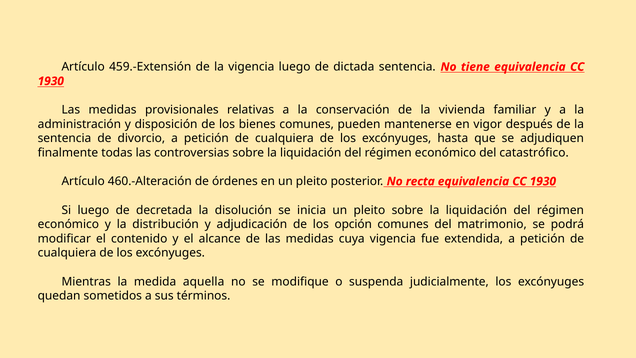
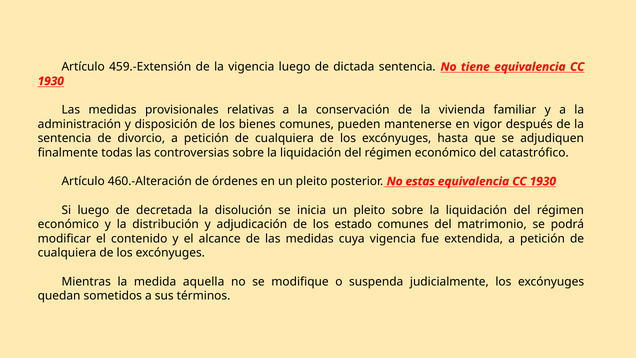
recta: recta -> estas (420, 181)
opción: opción -> estado (353, 224)
